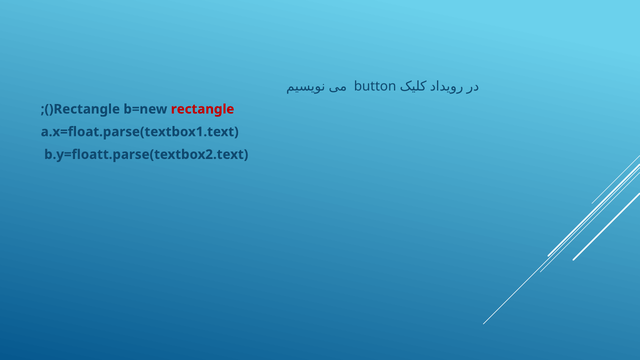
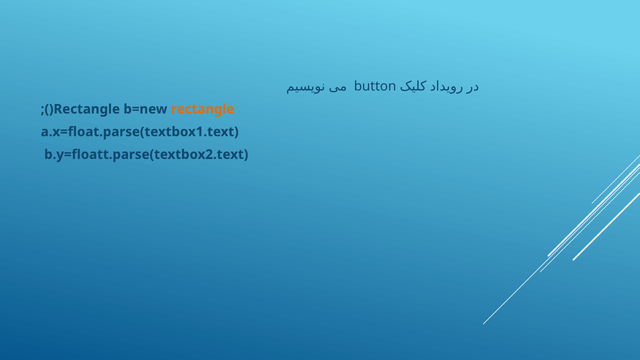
rectangle colour: red -> orange (203, 109)
